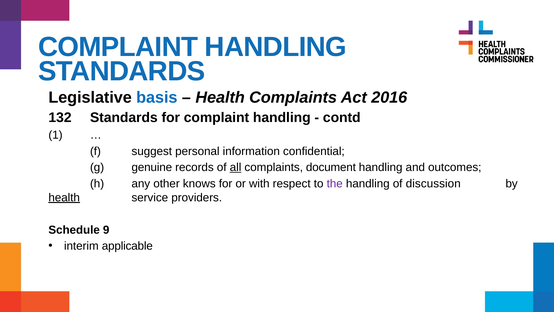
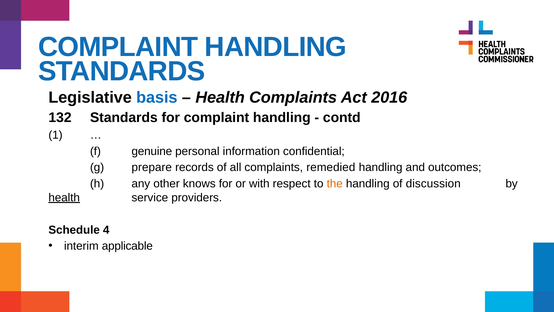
suggest: suggest -> genuine (152, 151)
genuine: genuine -> prepare (152, 167)
all underline: present -> none (236, 167)
document: document -> remedied (331, 167)
the colour: purple -> orange (335, 183)
9: 9 -> 4 (106, 230)
